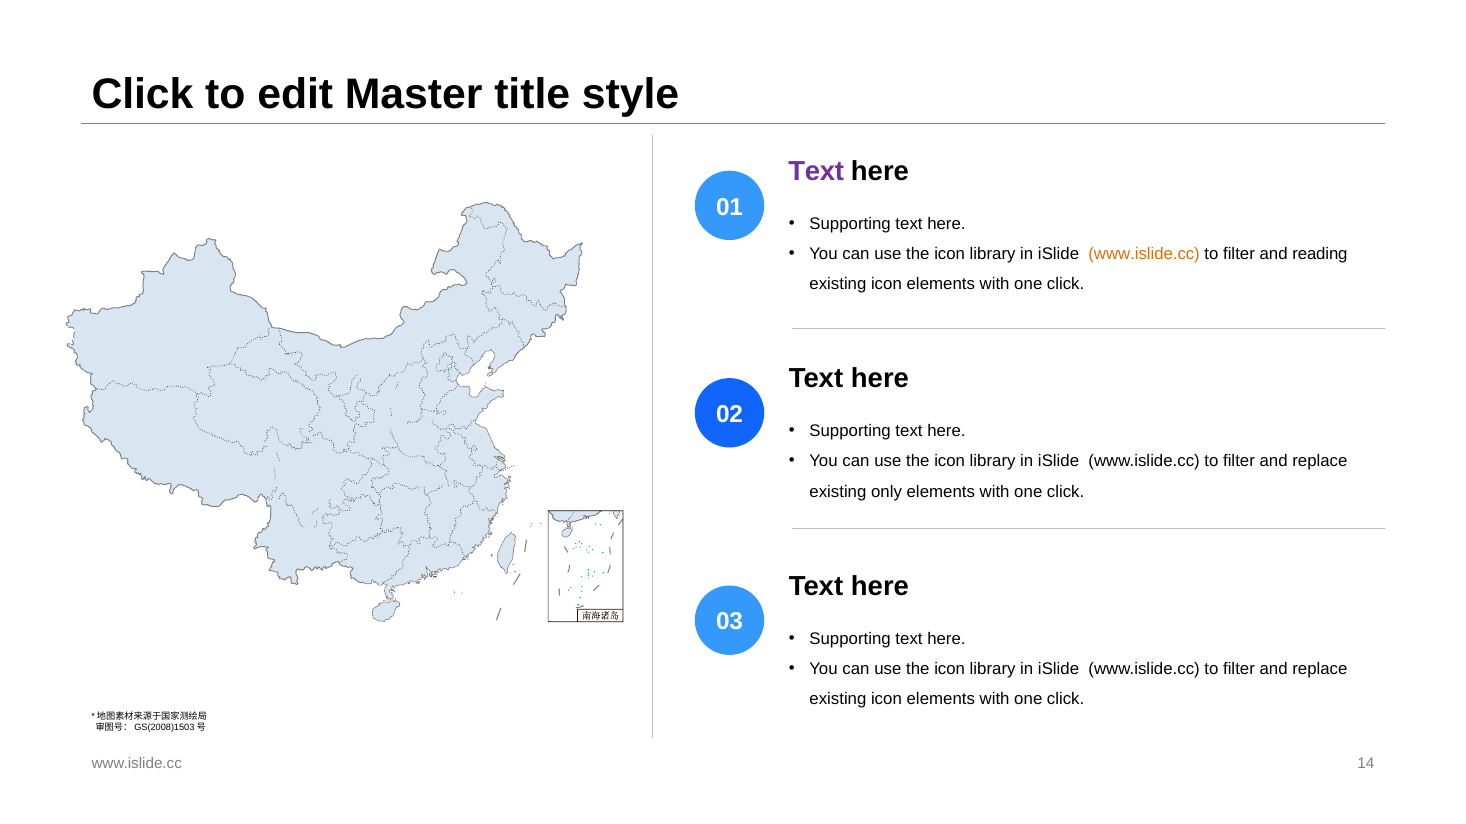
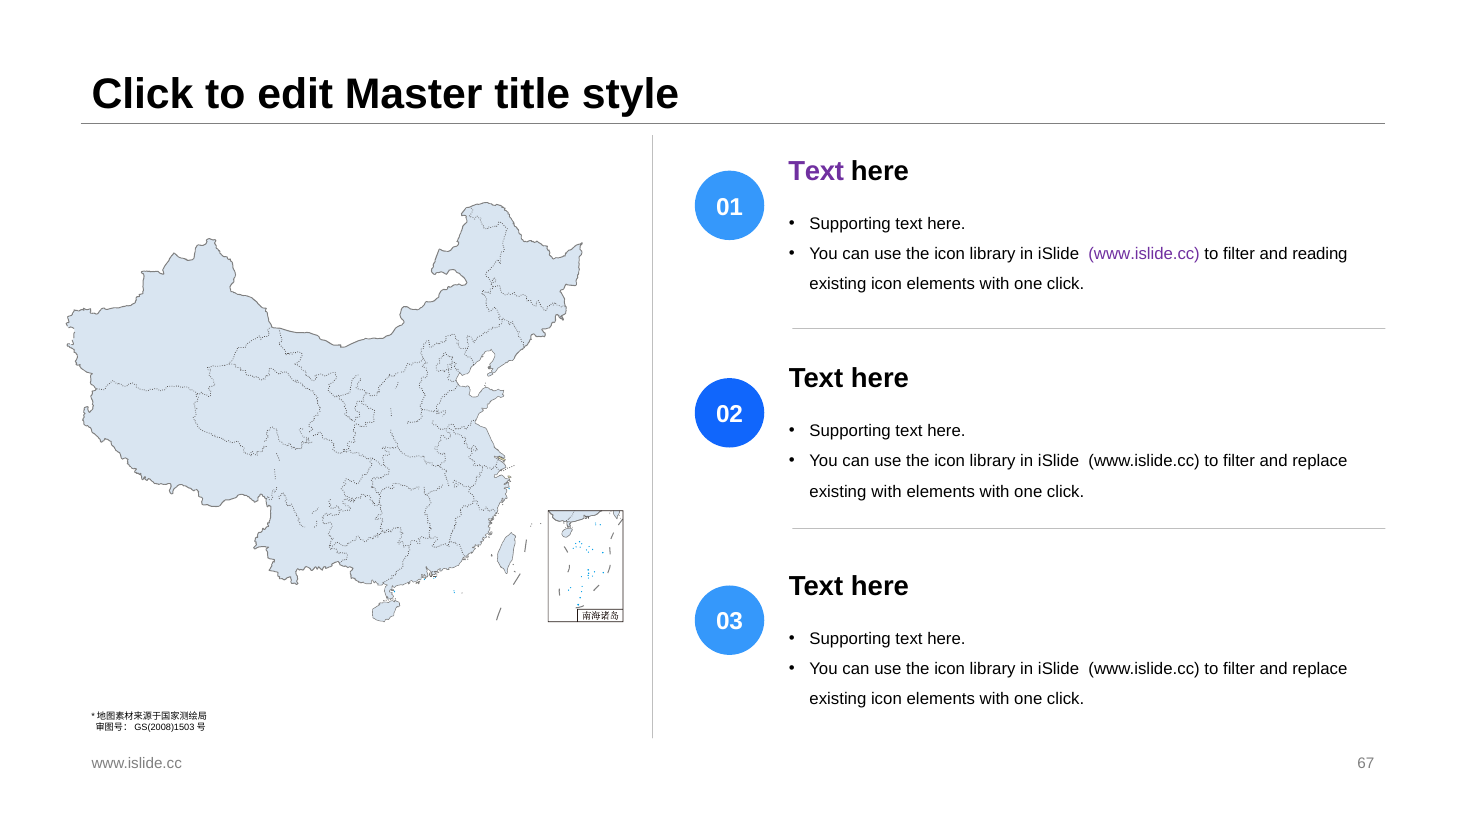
www.islide.cc colour: orange -> purple (1144, 254)
existing only: only -> with (886, 492)
14: 14 -> 67 (1366, 764)
